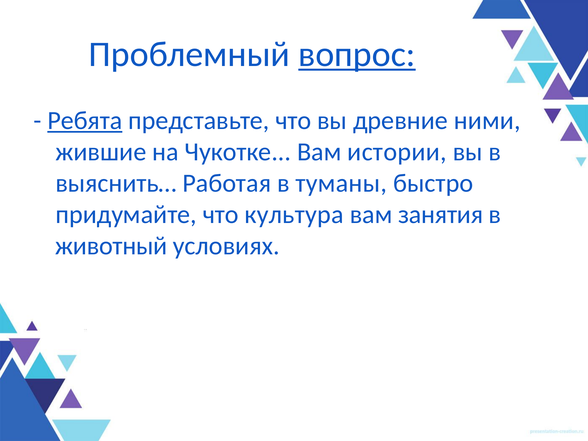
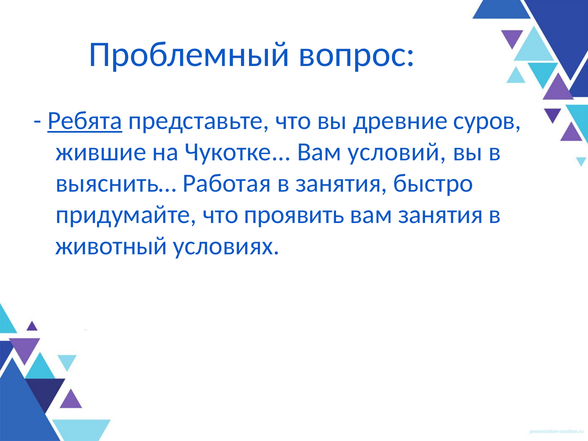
вопрос underline: present -> none (357, 54)
ними: ними -> суров (487, 121)
истории: истории -> условий (397, 152)
в туманы: туманы -> занятия (341, 183)
культура: культура -> проявить (294, 215)
